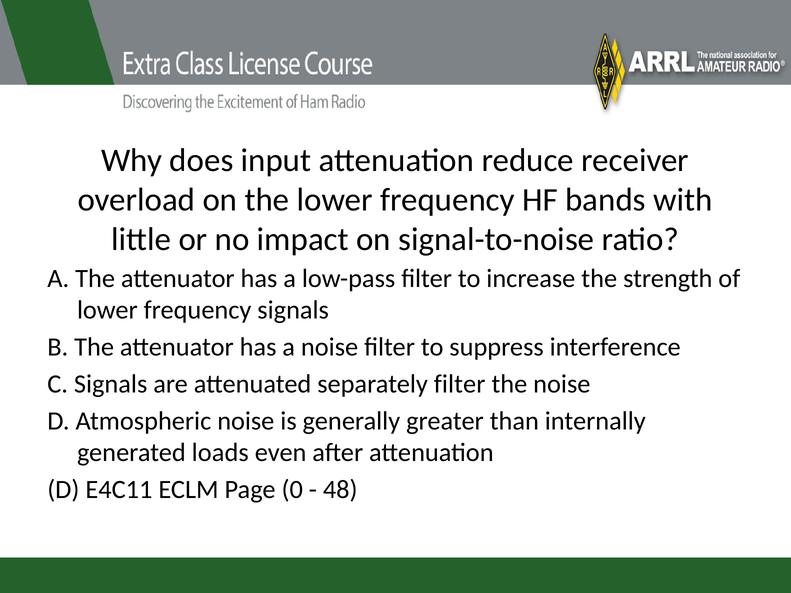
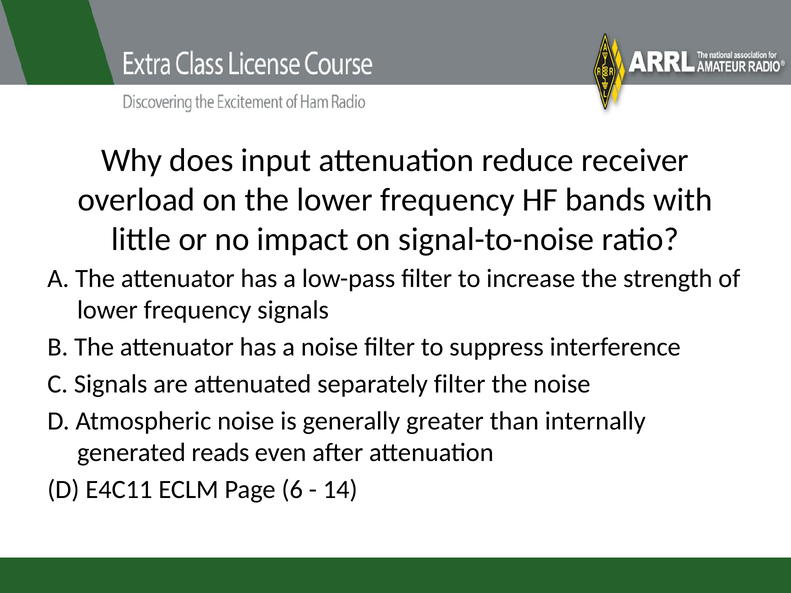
loads: loads -> reads (220, 453)
0: 0 -> 6 (292, 490)
48: 48 -> 14 (340, 490)
